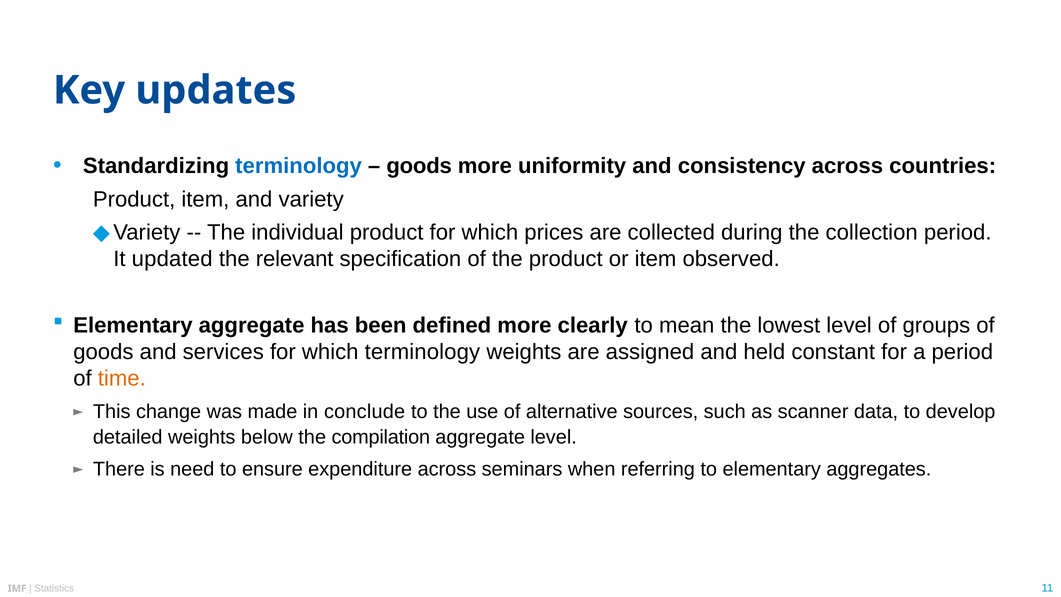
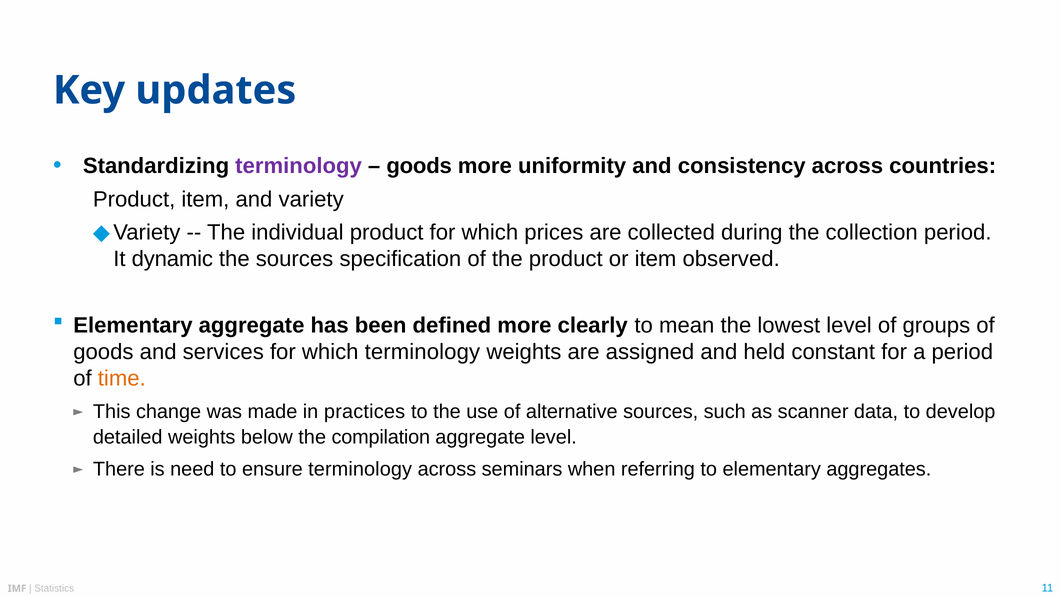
terminology colour: blue -> purple (299, 166)
updated: updated -> dynamic (172, 259)
the relevant: relevant -> sources (295, 259)
conclude: conclude -> practices (365, 412)
ensure expenditure: expenditure -> terminology (360, 469)
